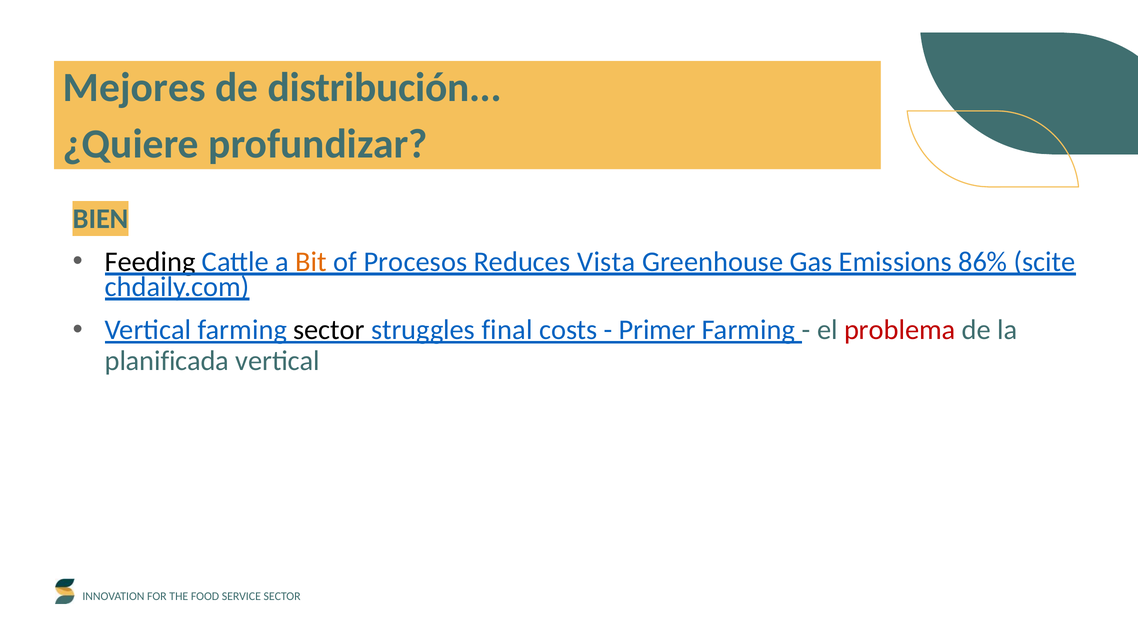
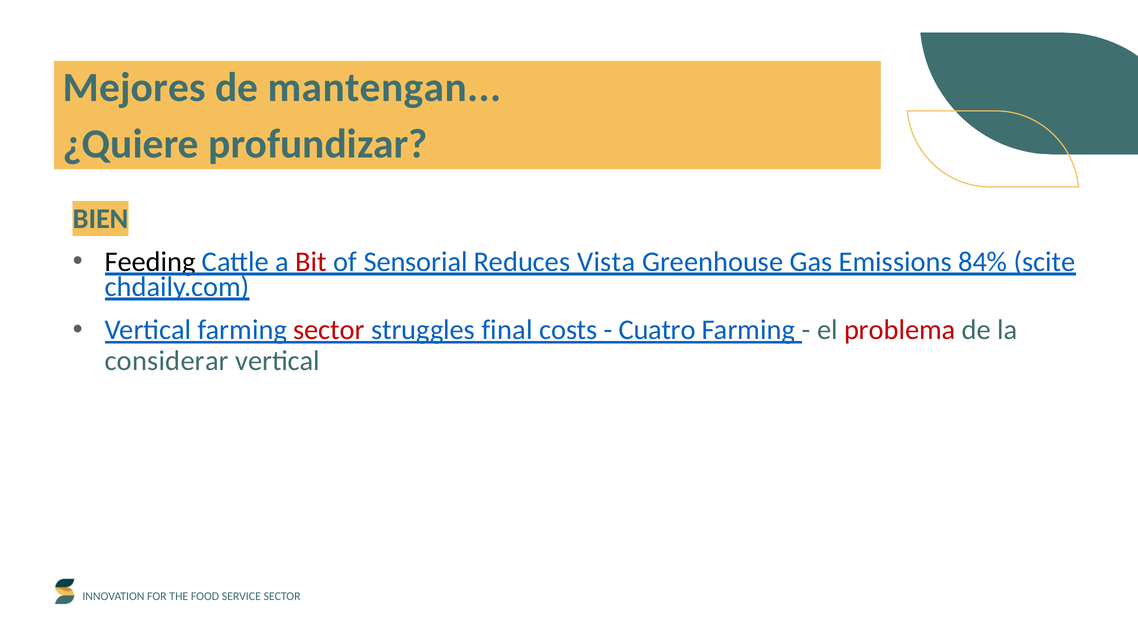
distribución: distribución -> mantengan (384, 87)
Bit colour: orange -> red (311, 262)
Procesos: Procesos -> Sensorial (416, 262)
86%: 86% -> 84% (983, 262)
sector colour: black -> red (329, 330)
Primer: Primer -> Cuatro (657, 330)
planificada: planificada -> considerar (167, 361)
